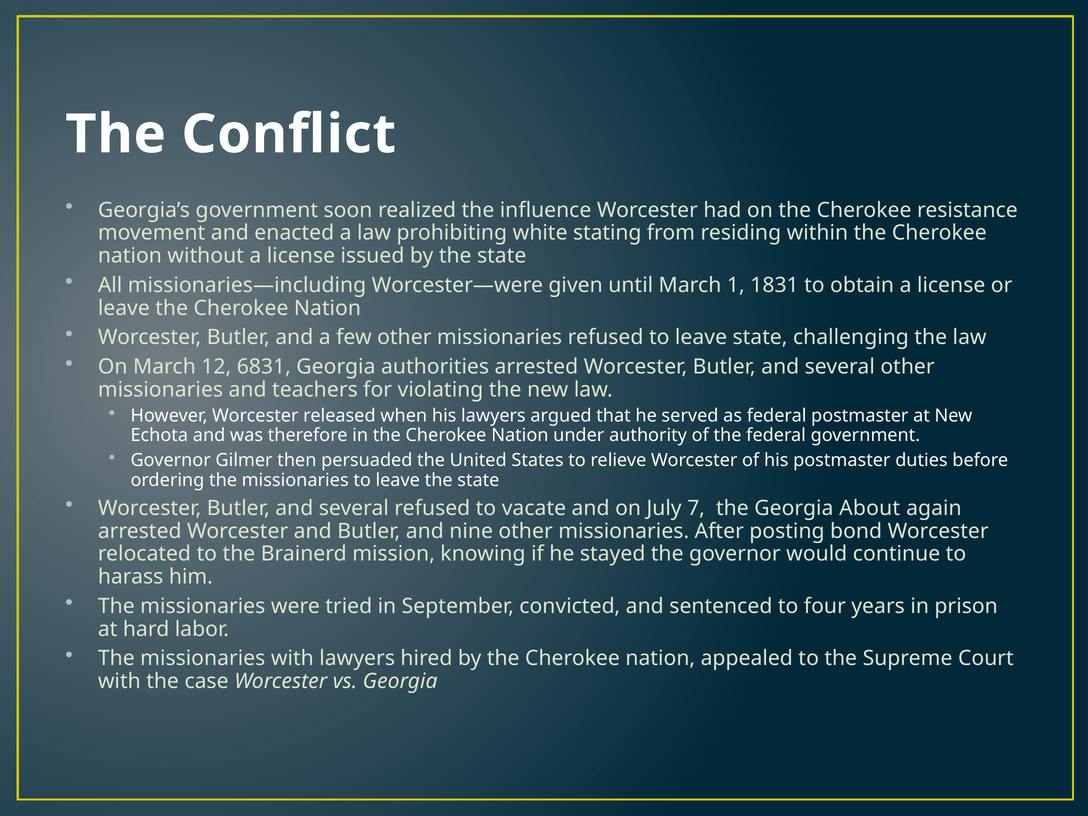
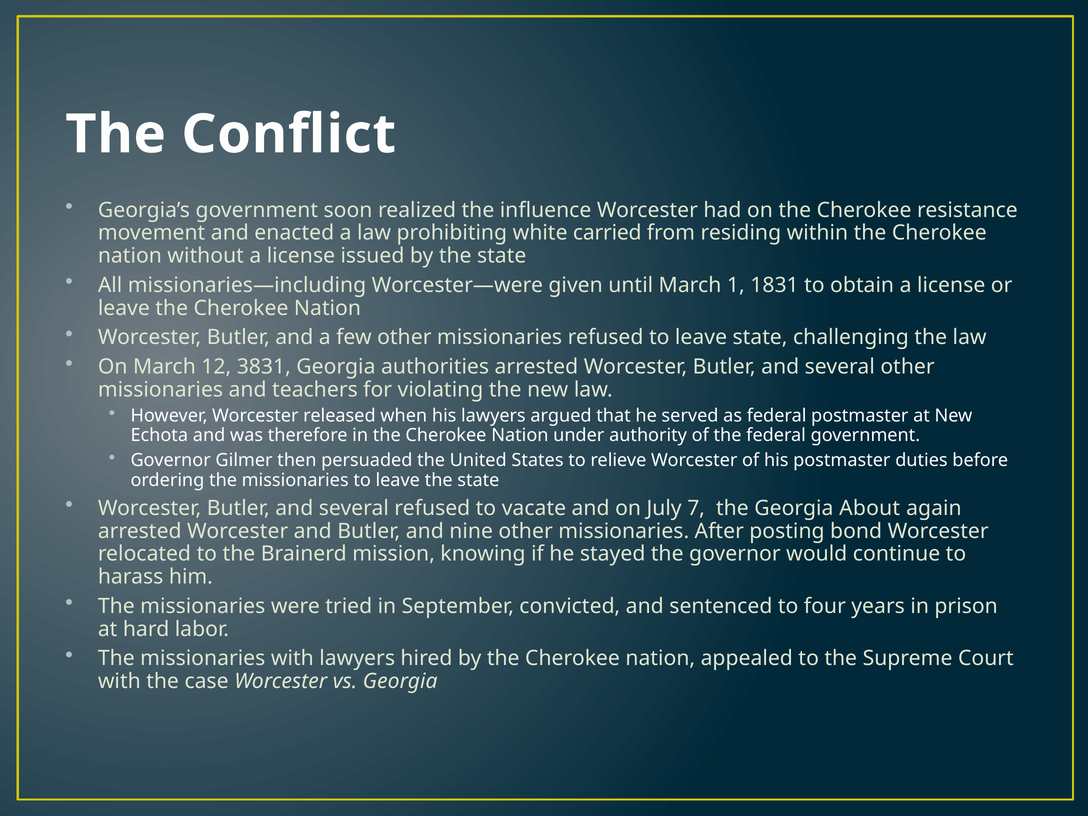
stating: stating -> carried (607, 233)
6831: 6831 -> 3831 (264, 367)
